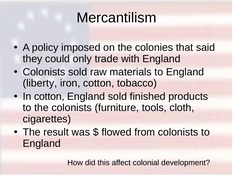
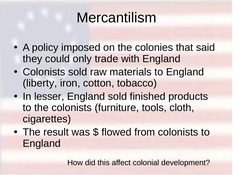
In cotton: cotton -> lesser (49, 96)
